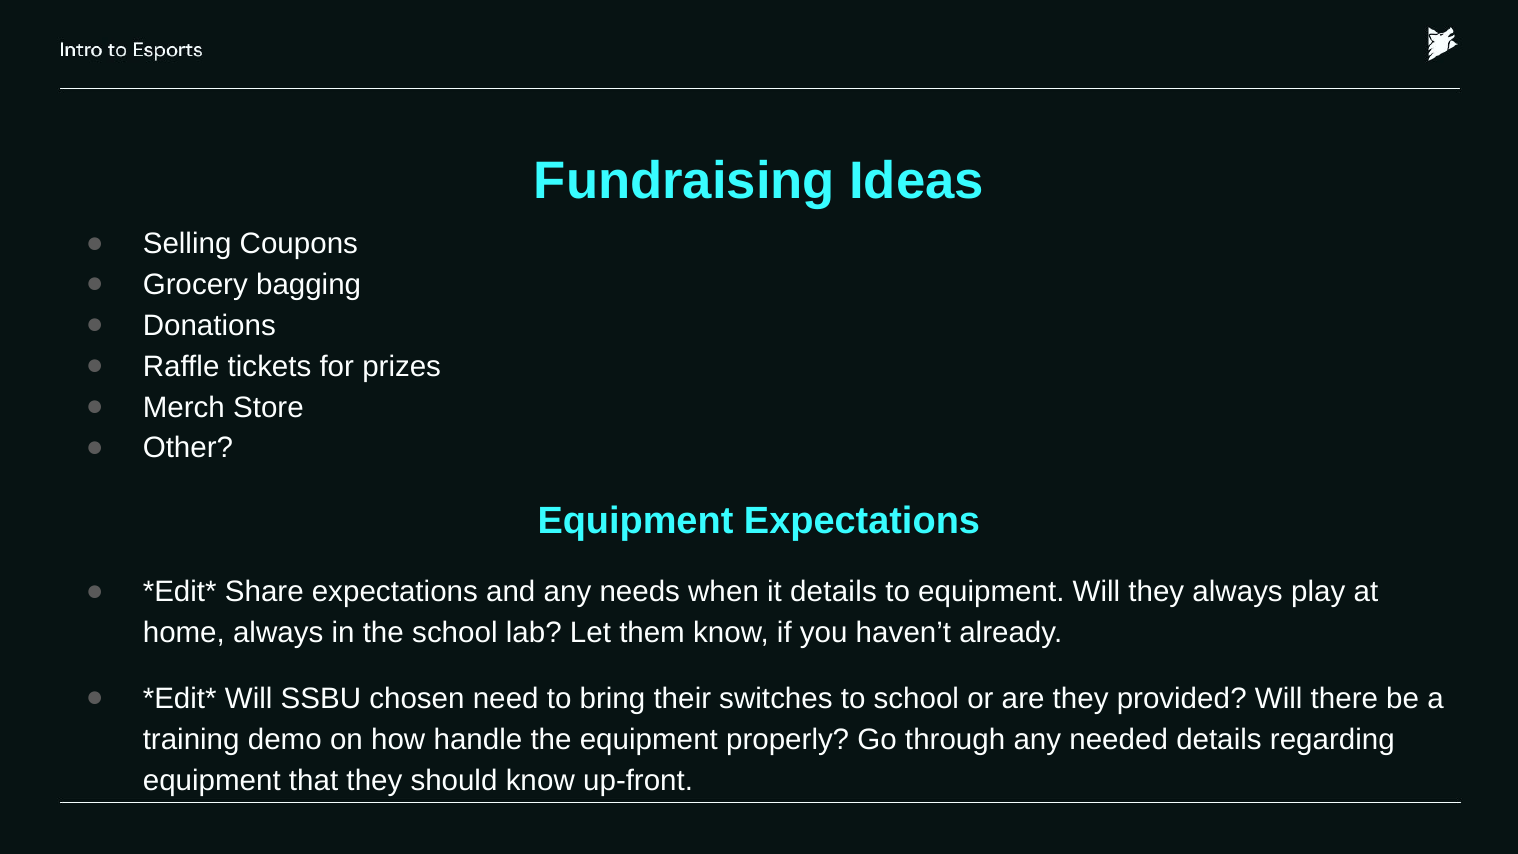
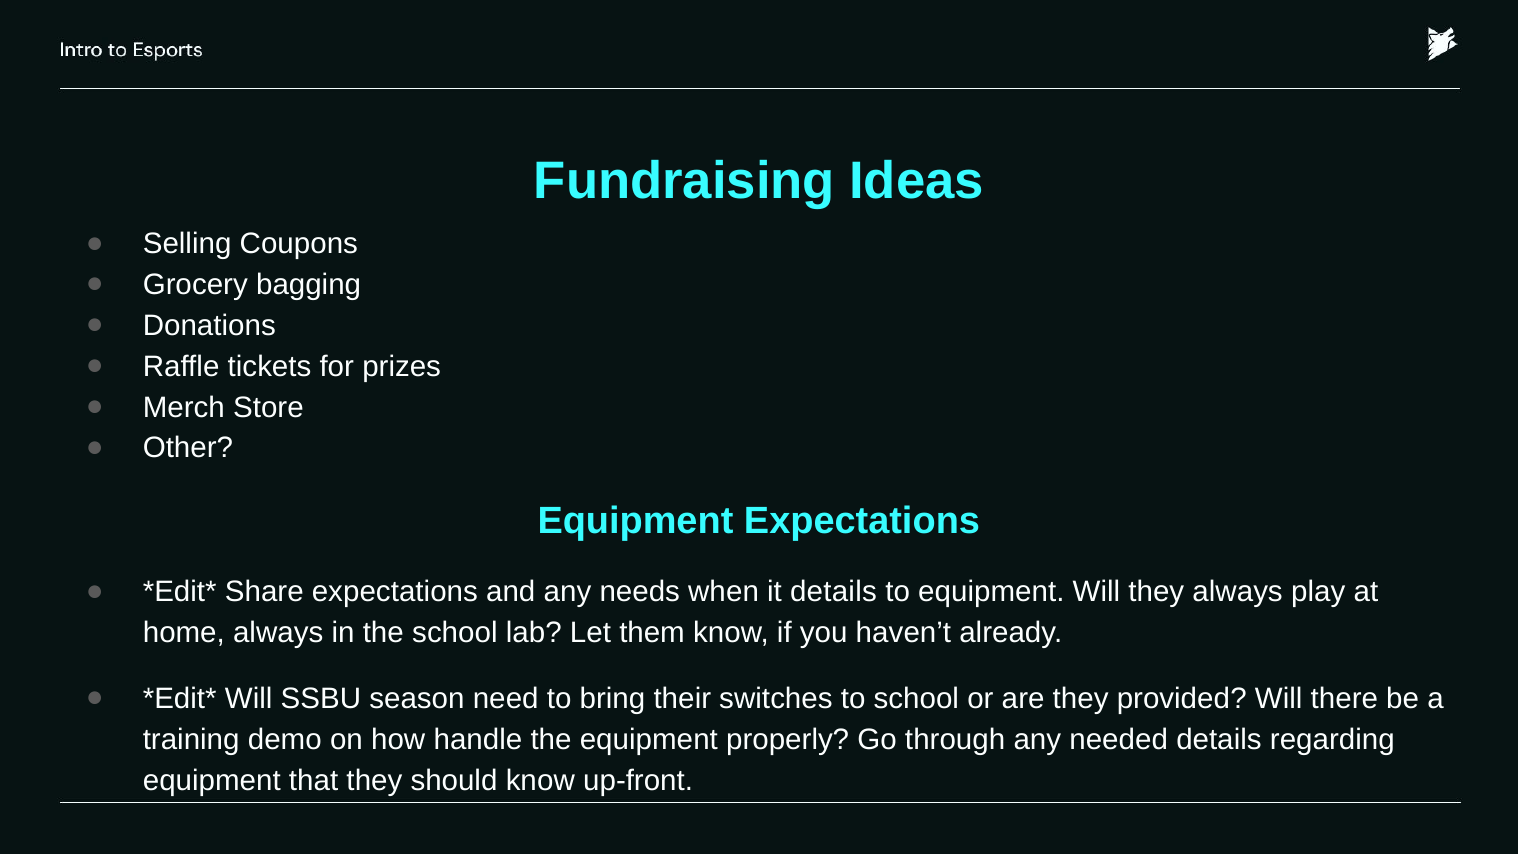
chosen: chosen -> season (417, 699)
